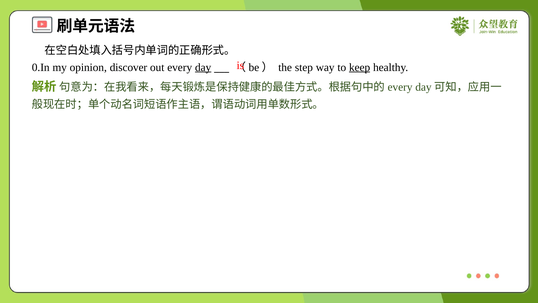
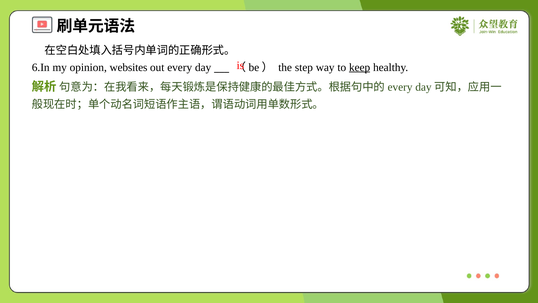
0.In: 0.In -> 6.In (41, 67)
discover: discover -> websites (129, 67)
day underline: present -> none (203, 67)
